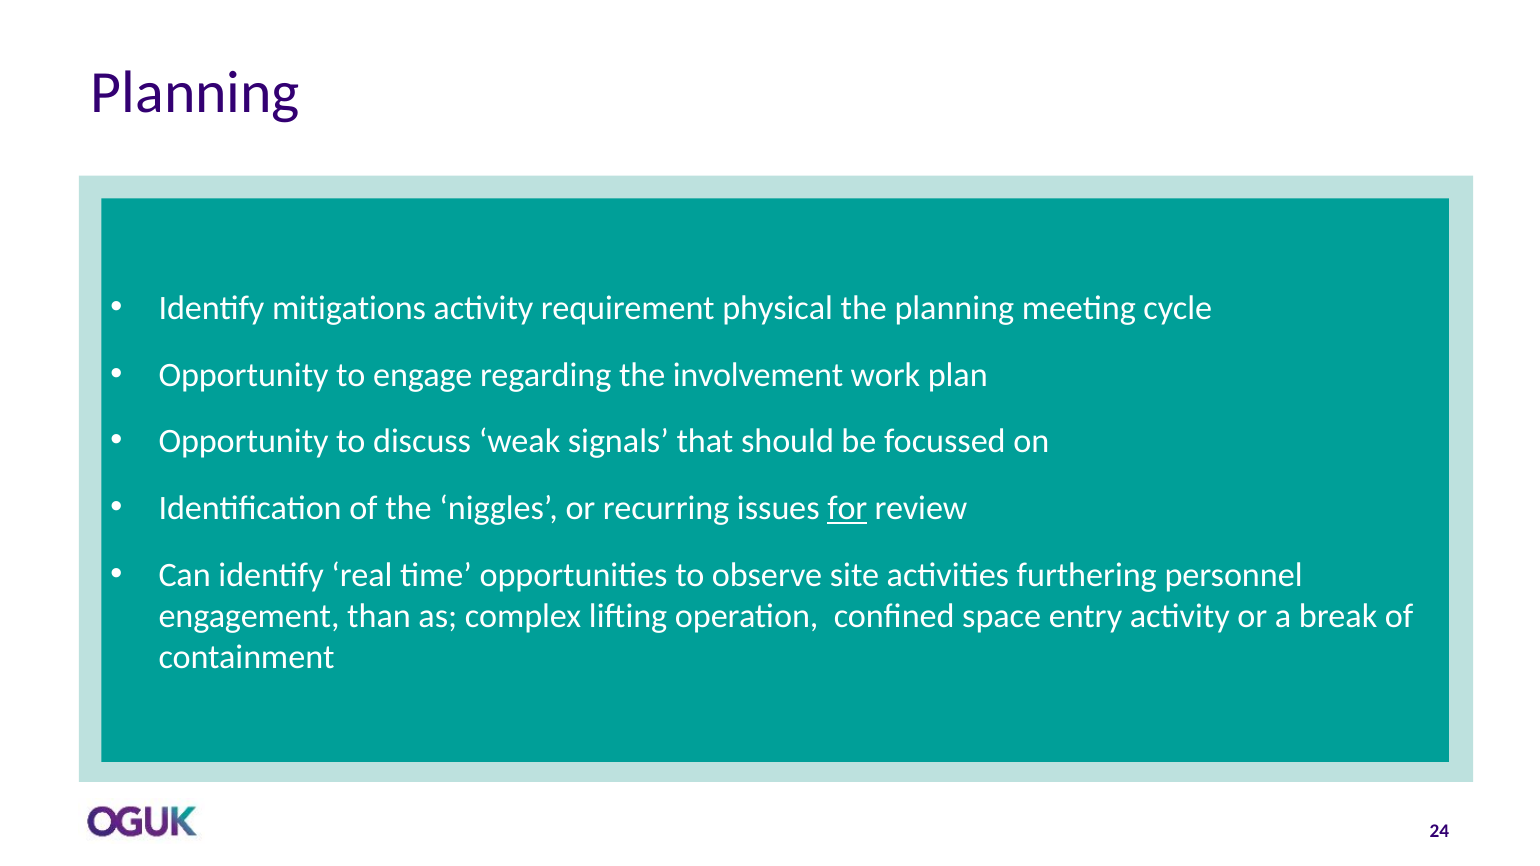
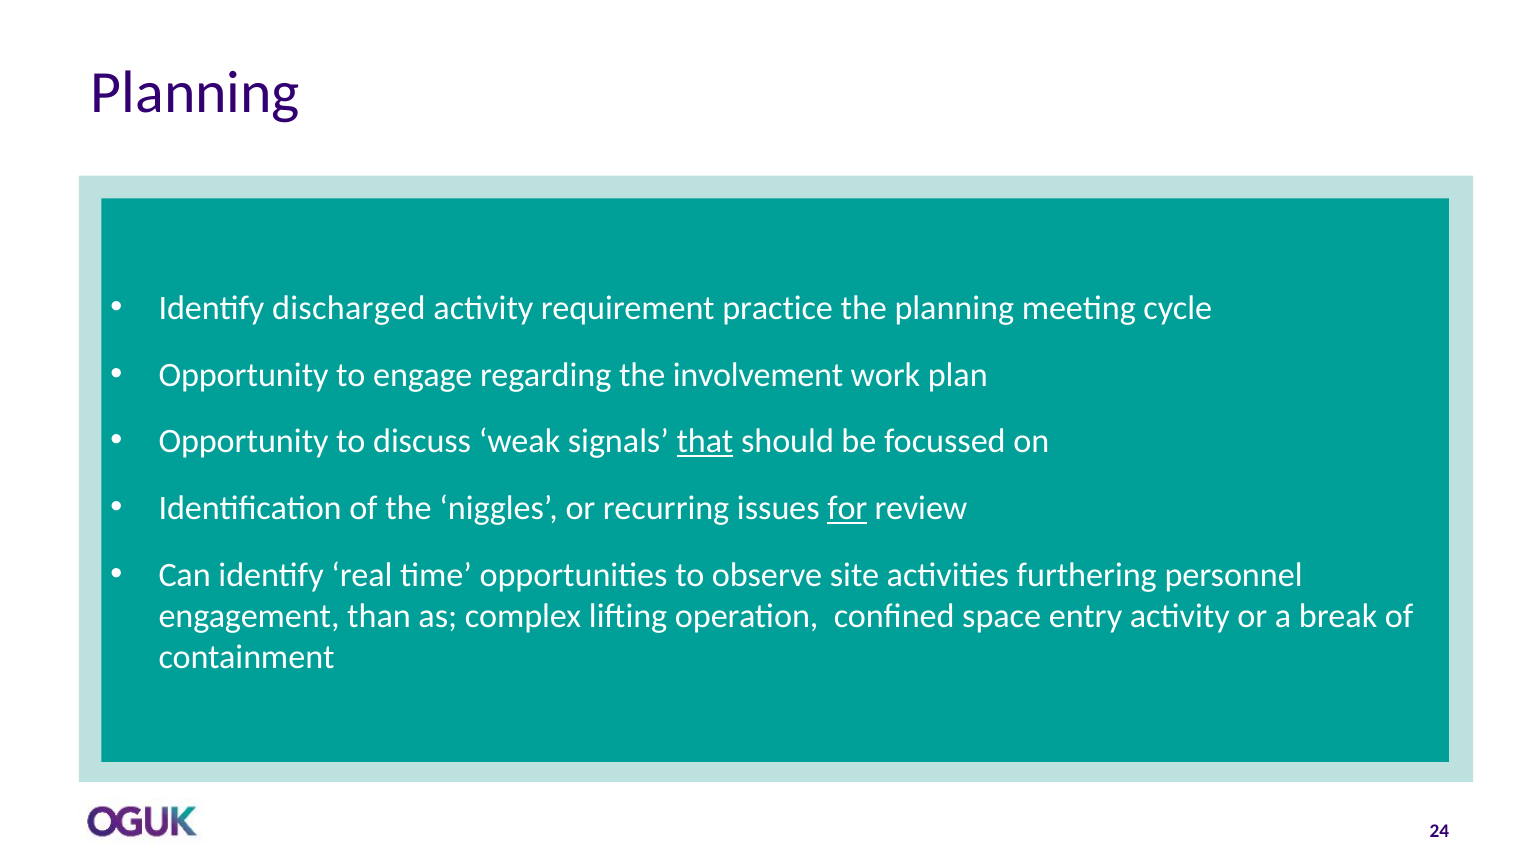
mitigations: mitigations -> discharged (349, 308)
physical: physical -> practice (778, 308)
that underline: none -> present (705, 442)
